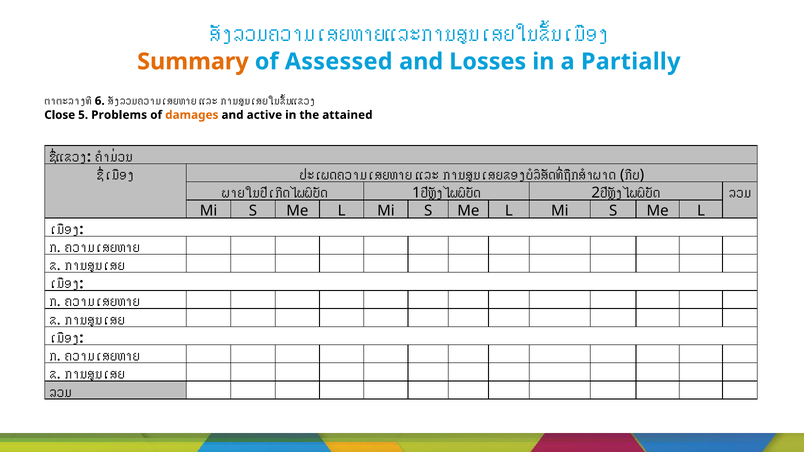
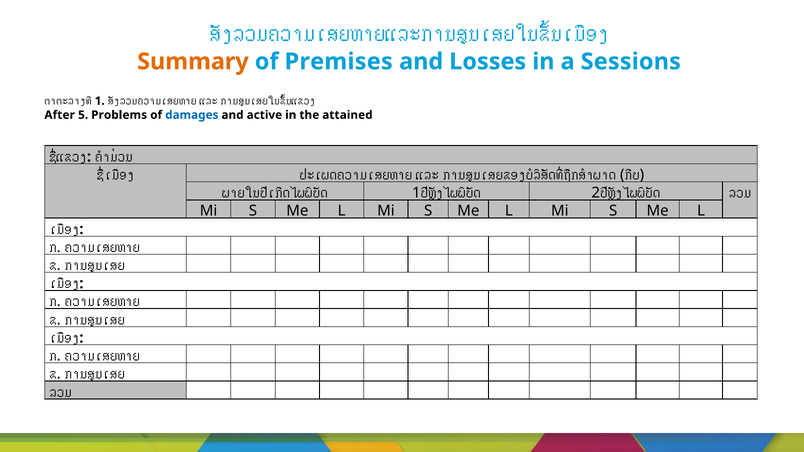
Assessed: Assessed -> Premises (339, 62)
Partially: Partially -> Sessions (631, 62)
6: 6 -> 1 (100, 101)
Close: Close -> After (60, 115)
damages colour: orange -> blue (192, 115)
